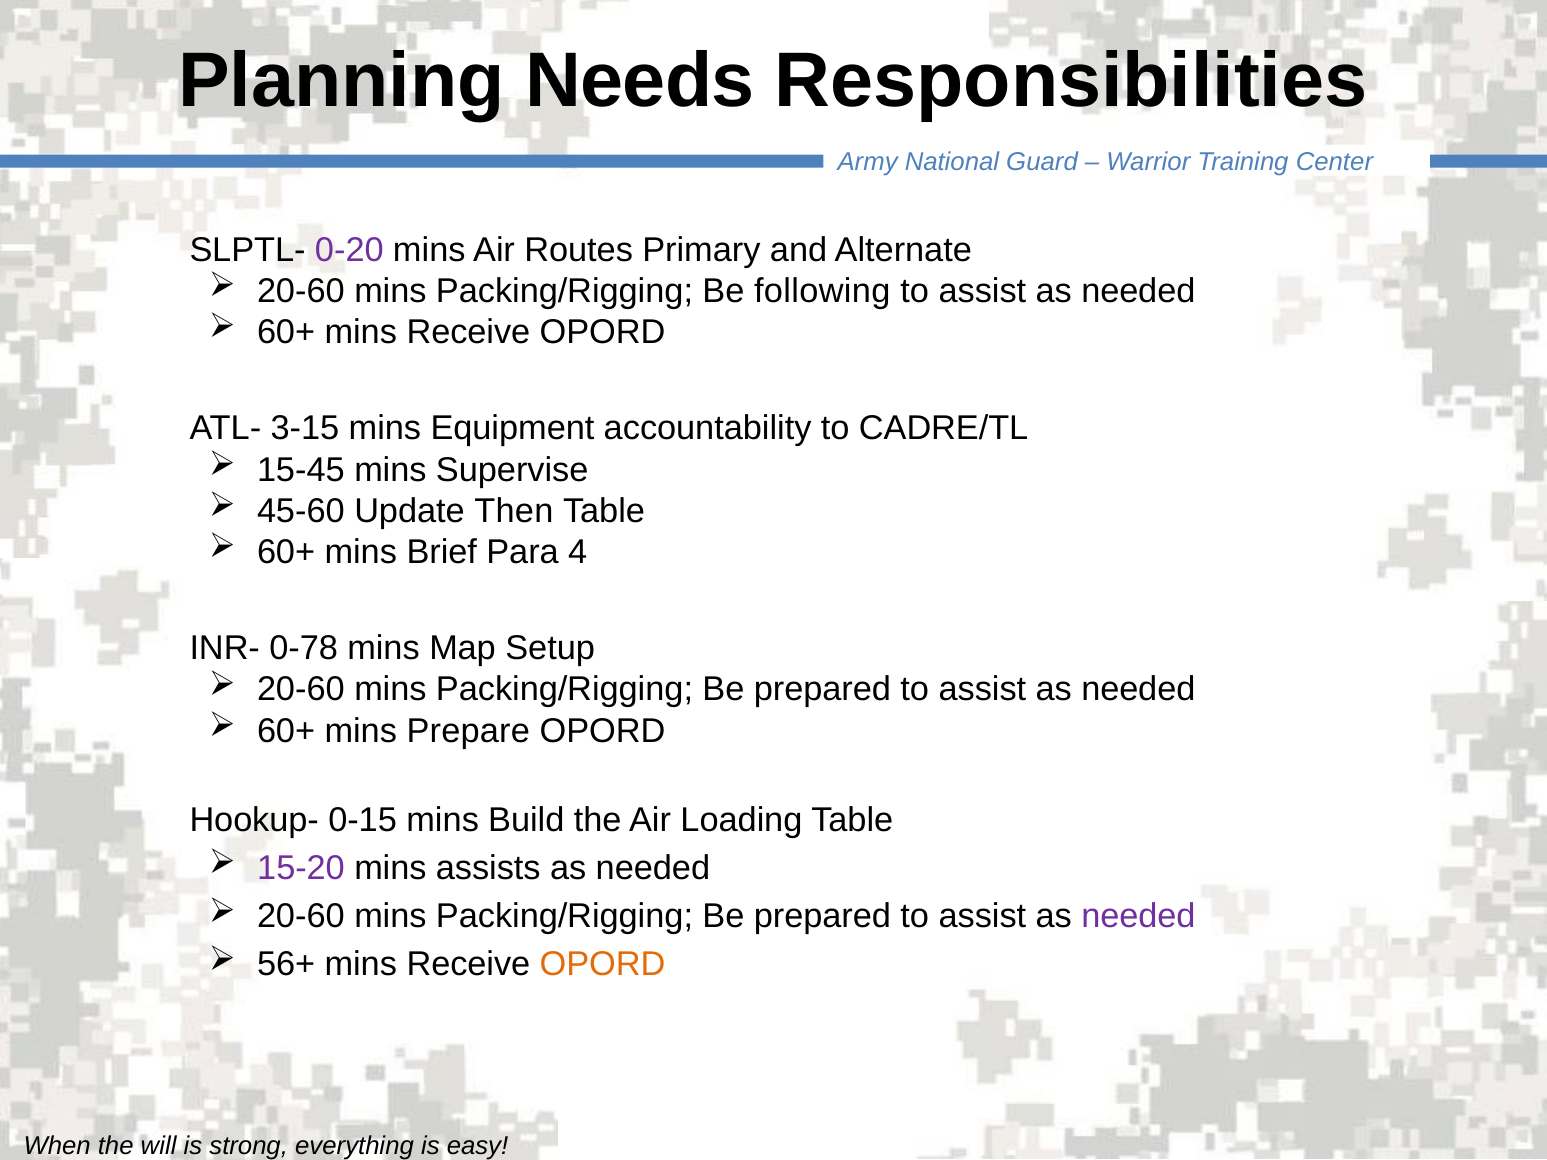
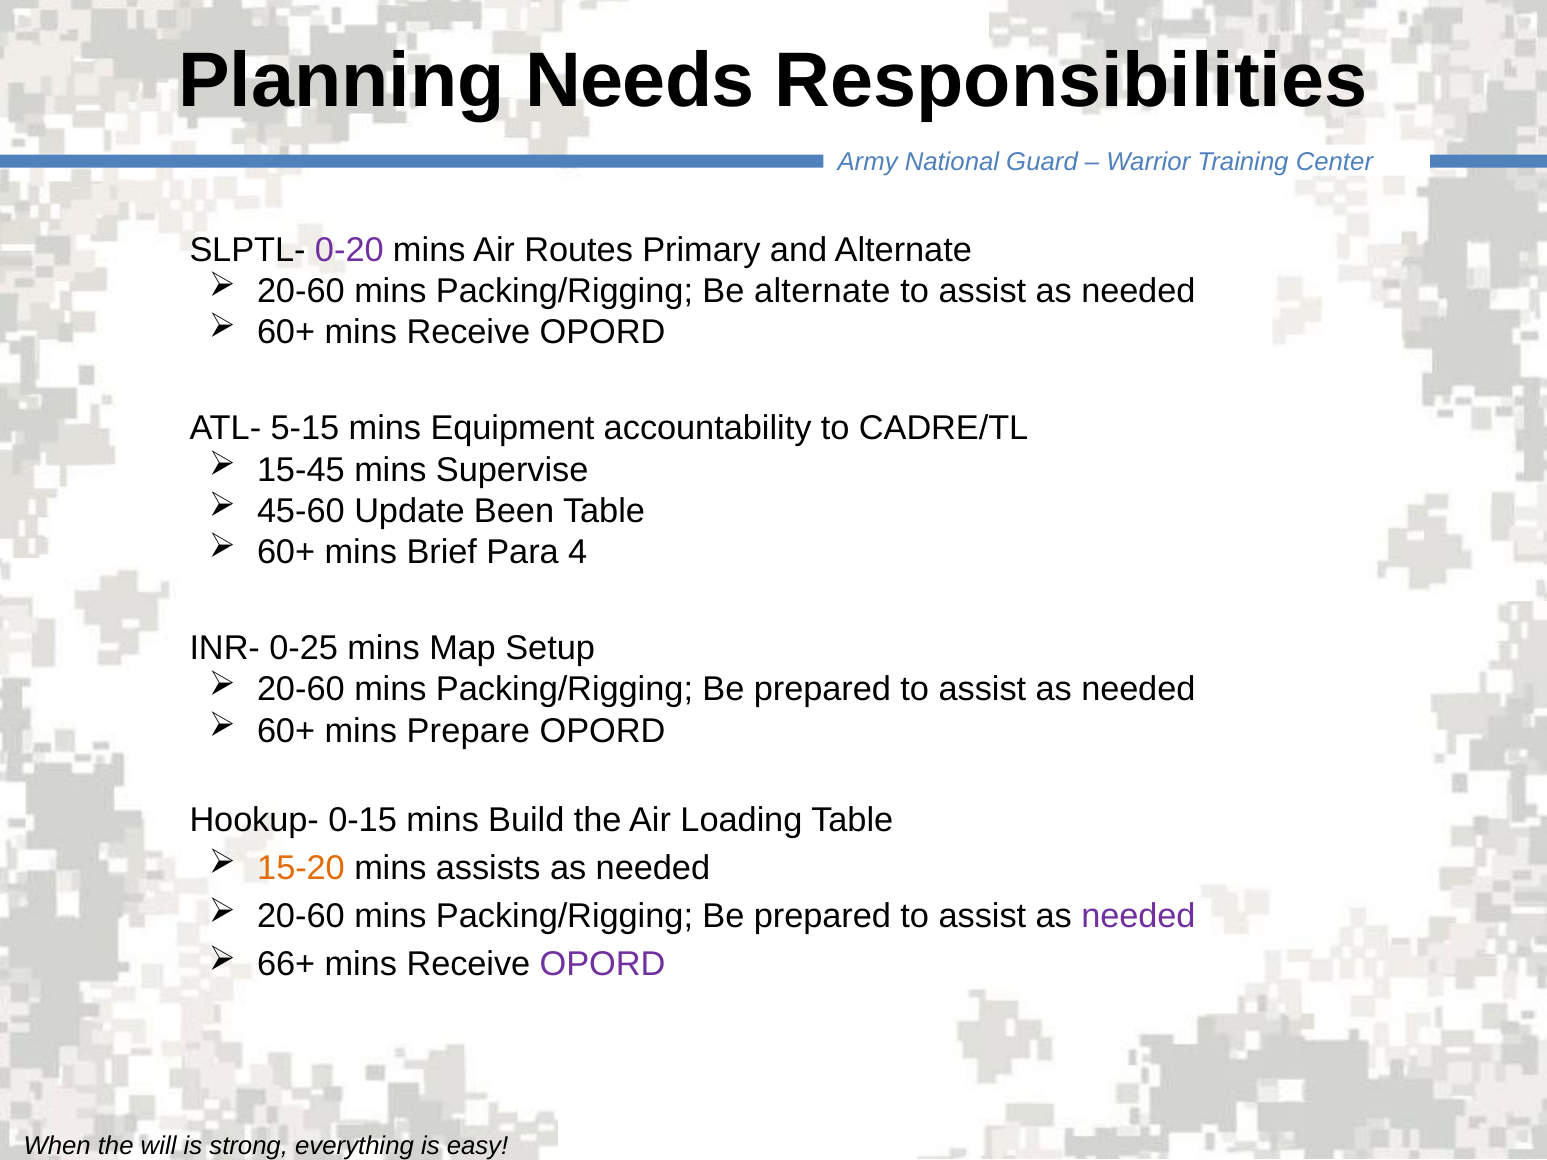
Be following: following -> alternate (822, 291)
3-15: 3-15 -> 5-15 (305, 429)
Then: Then -> Been (514, 511)
0-78: 0-78 -> 0-25 (304, 649)
15-20 colour: purple -> orange (301, 868)
56+: 56+ -> 66+ (286, 965)
OPORD colour: orange -> purple (603, 965)
